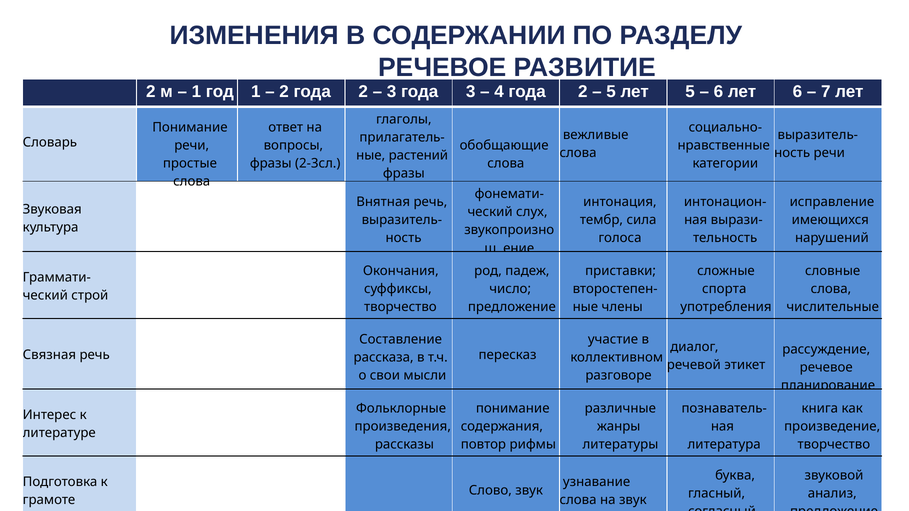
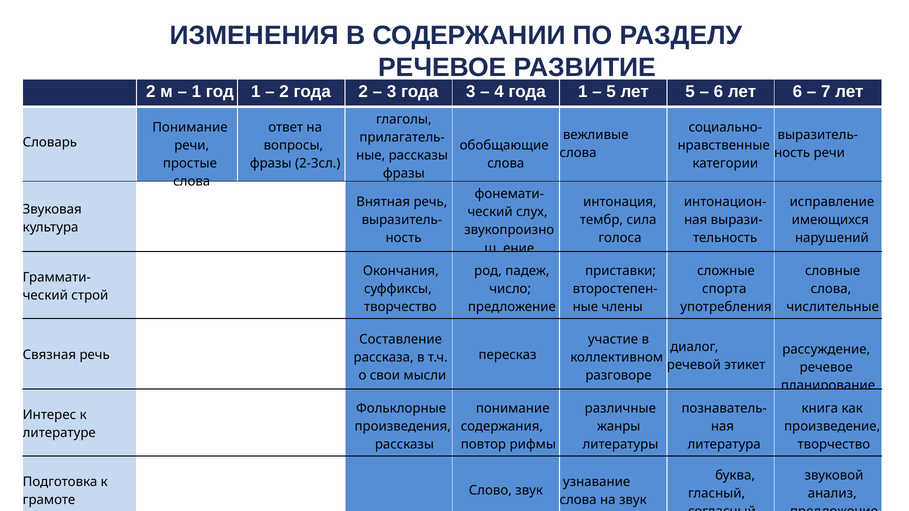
4 года 2: 2 -> 1 (583, 92)
ные растений: растений -> рассказы (418, 156)
